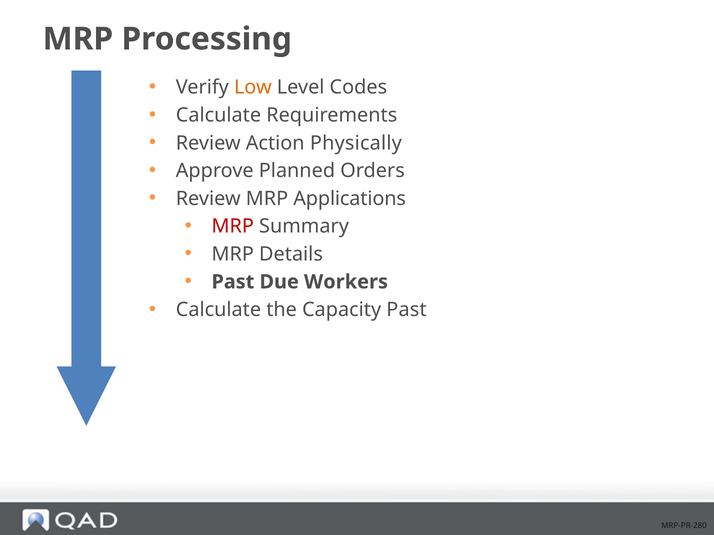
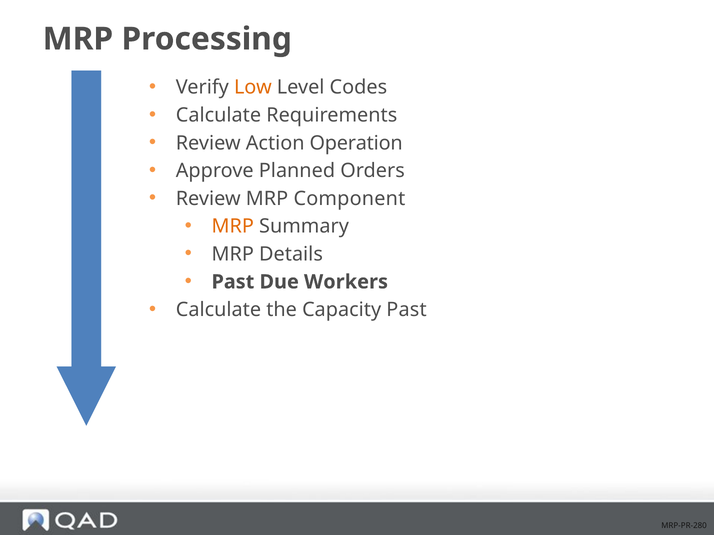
Physically: Physically -> Operation (356, 143)
Applications: Applications -> Component (349, 199)
MRP colour: red -> orange (233, 227)
